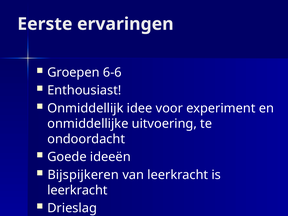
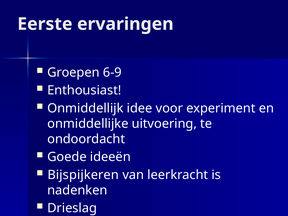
6-6: 6-6 -> 6-9 (112, 72)
leerkracht: leerkracht -> nadenken (77, 190)
